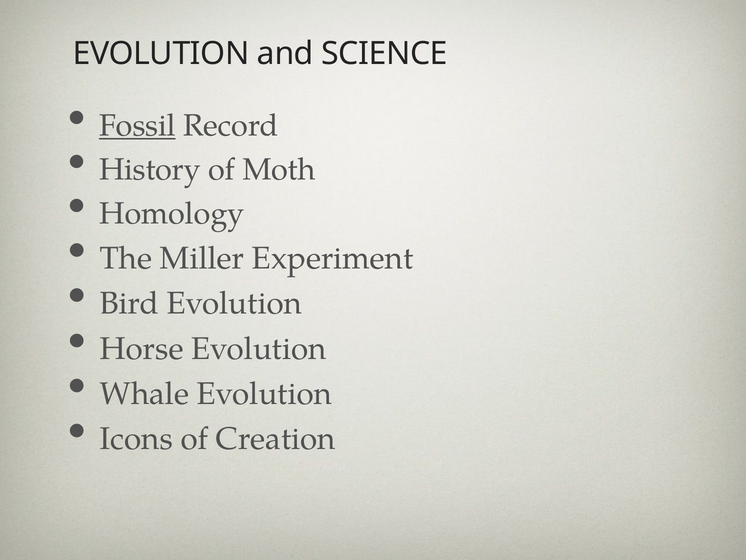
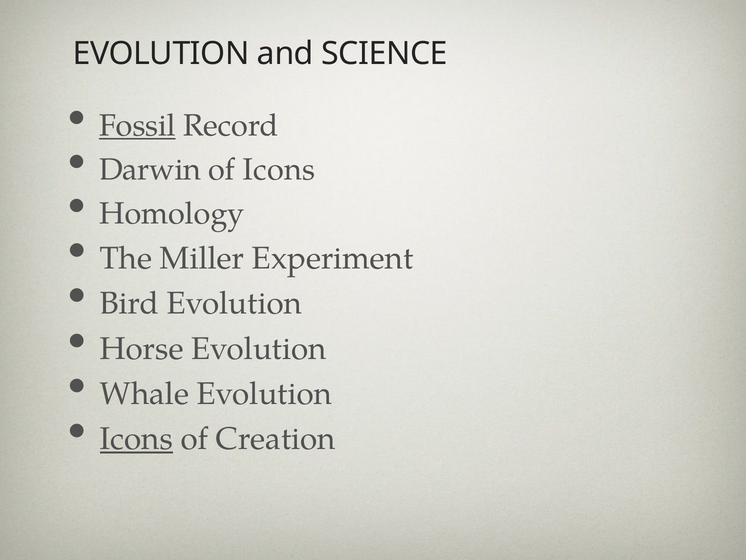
History: History -> Darwin (150, 170)
of Moth: Moth -> Icons (279, 170)
Icons underline: none -> present (136, 439)
